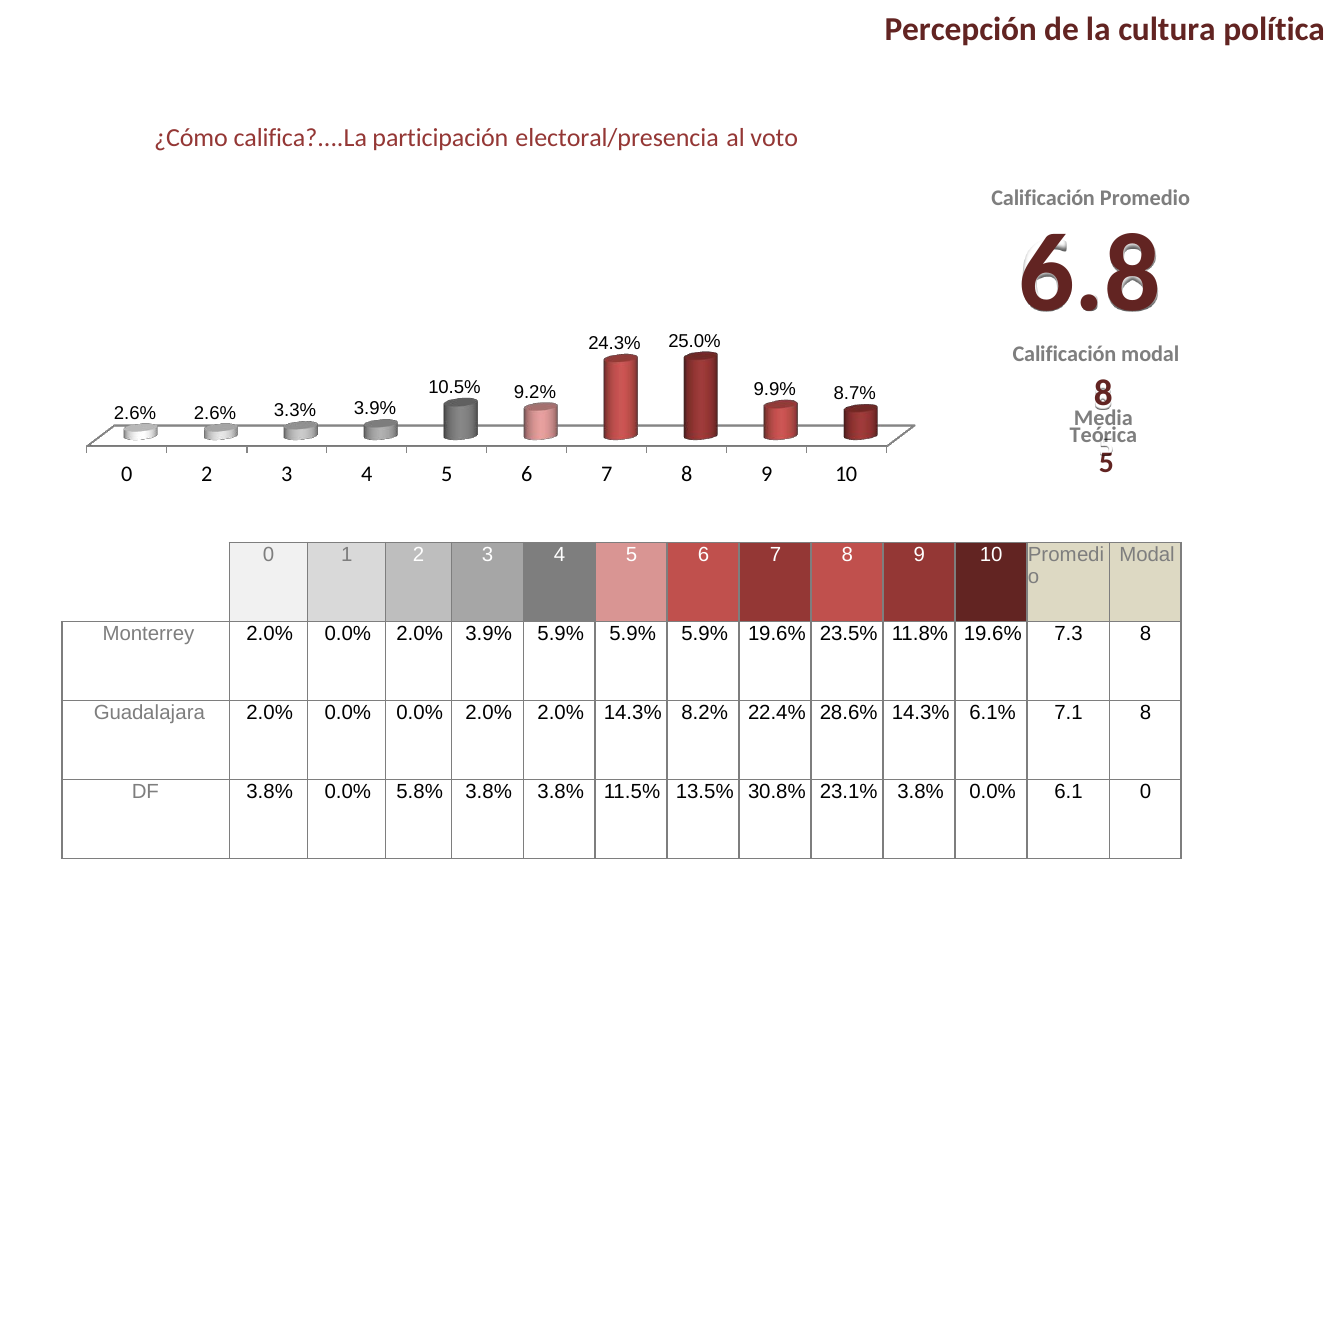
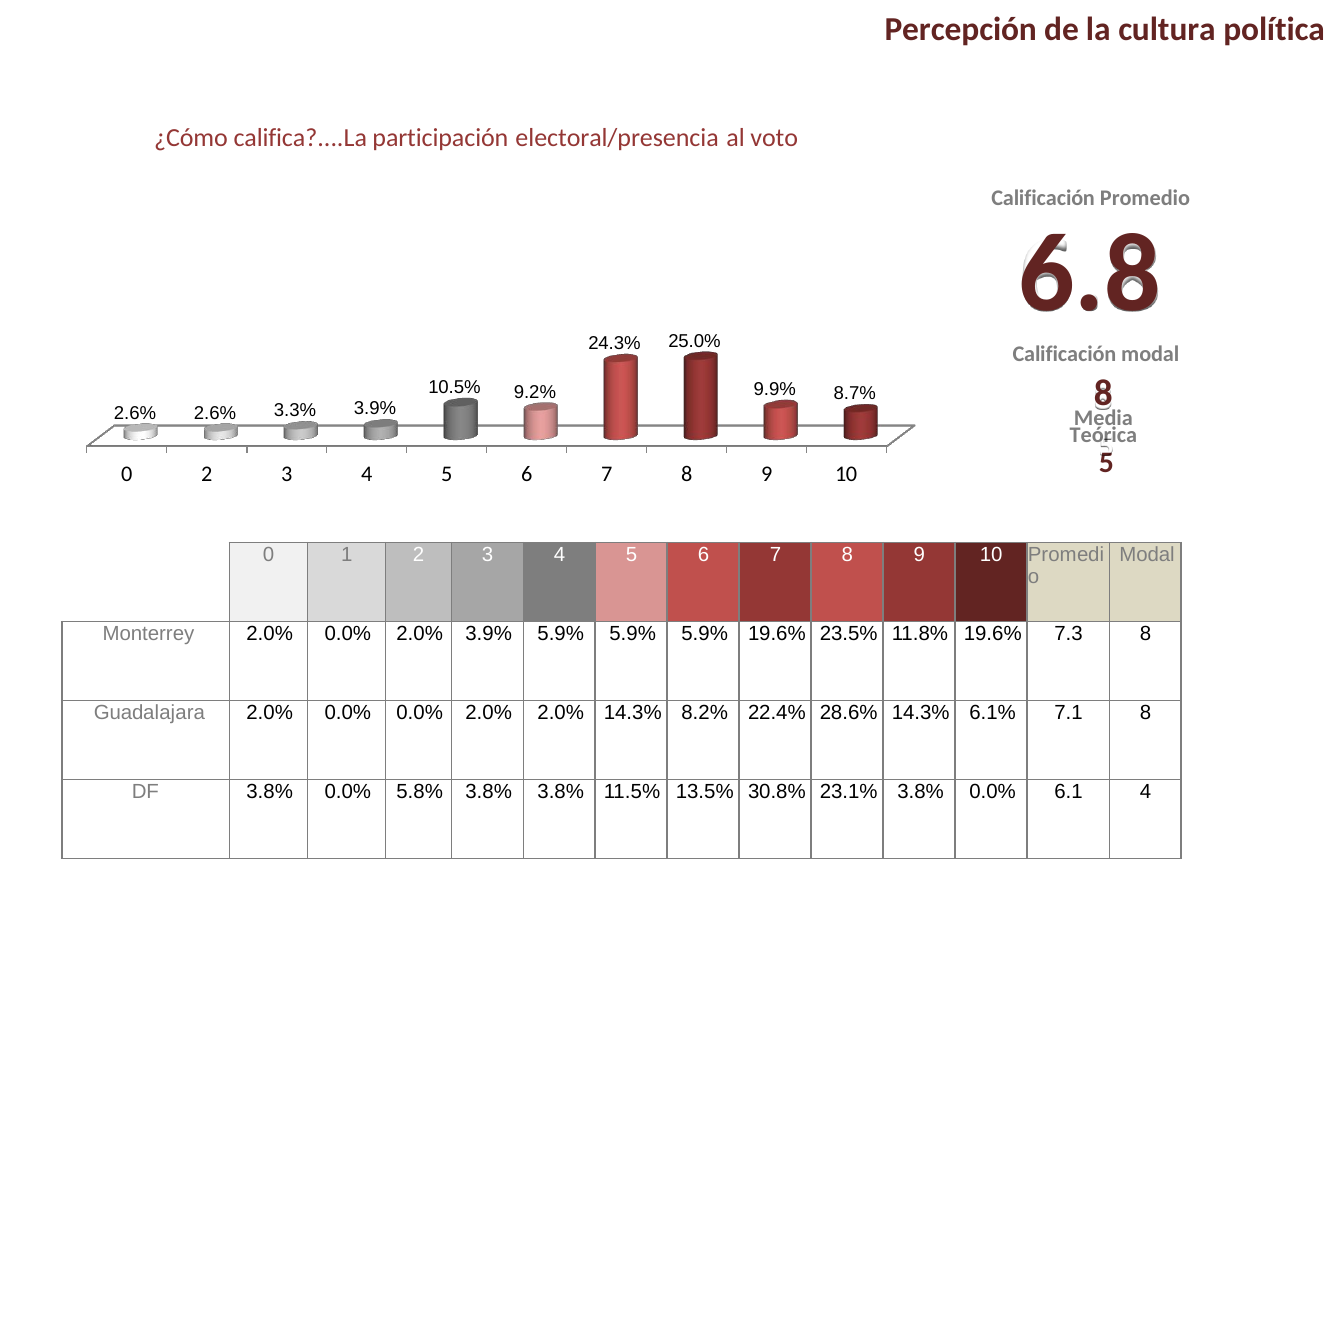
6.1 0: 0 -> 4 (1146, 791)
